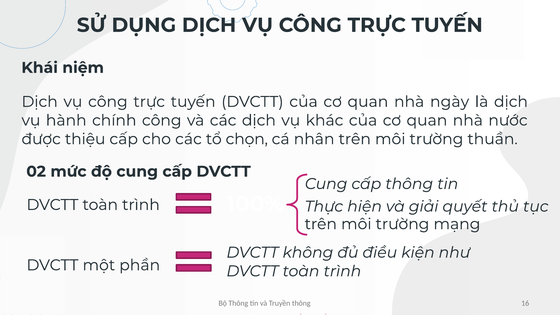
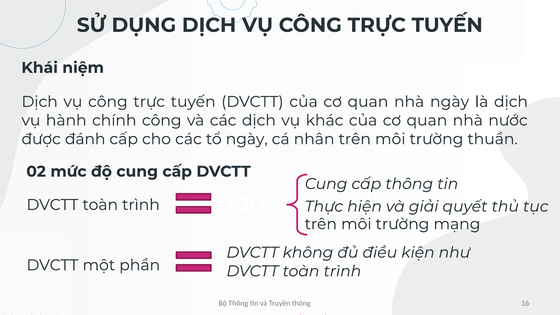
thiệu: thiệu -> đánh (85, 139)
tổ chọn: chọn -> ngày (247, 139)
